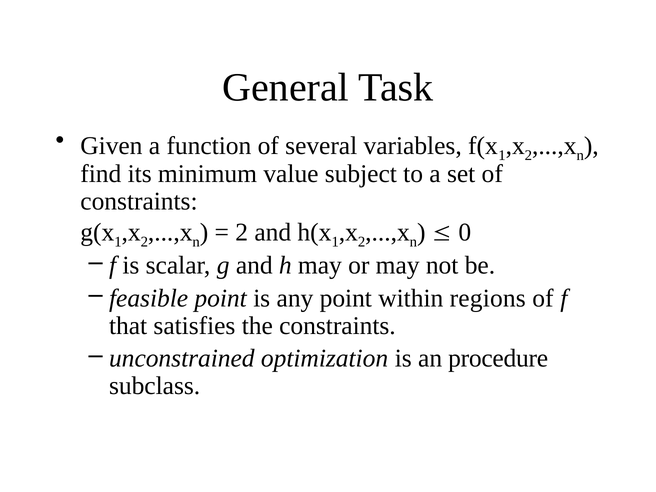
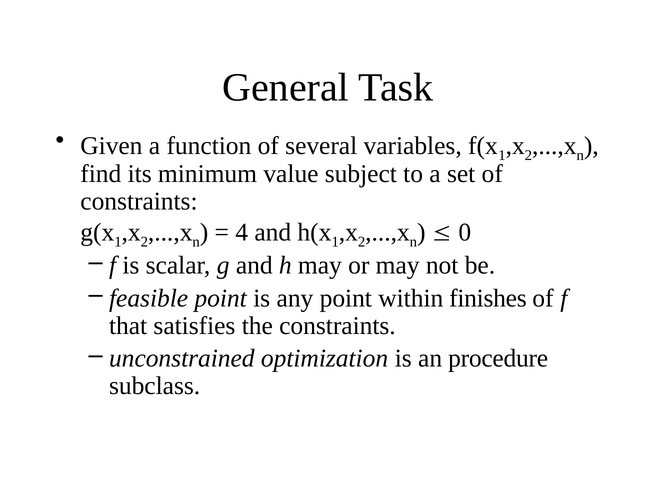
2: 2 -> 4 (242, 232)
regions: regions -> finishes (488, 298)
